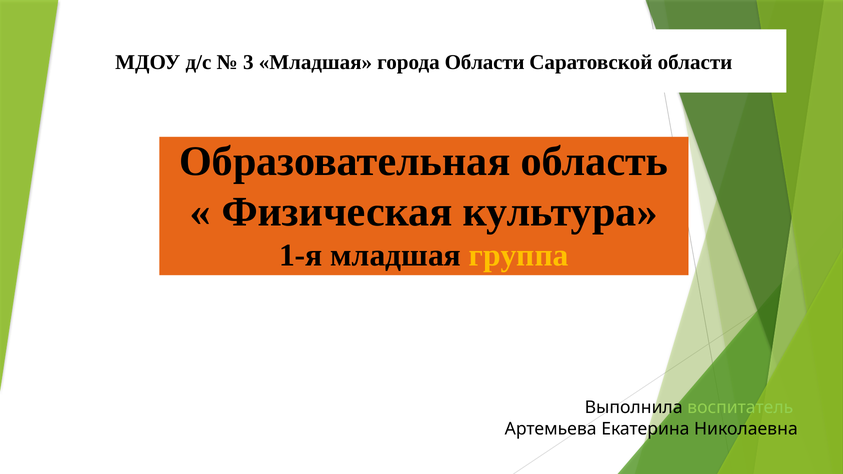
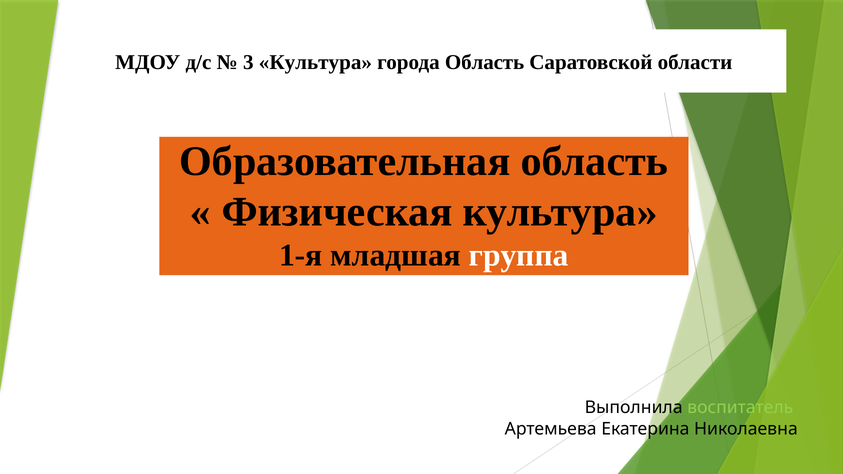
3 Младшая: Младшая -> Культура (315, 62)
города Области: Области -> Область (485, 62)
группа colour: yellow -> white (519, 255)
